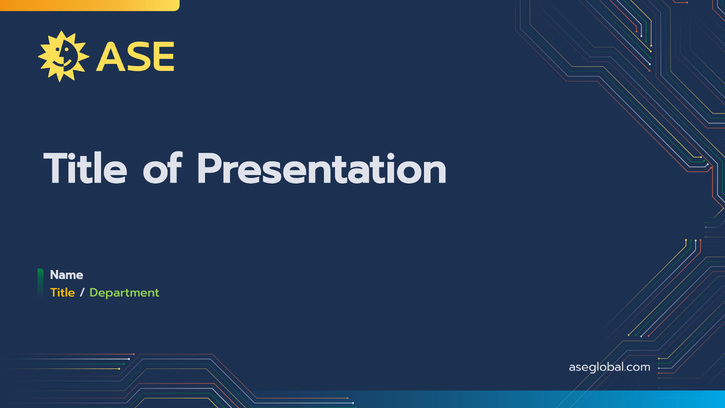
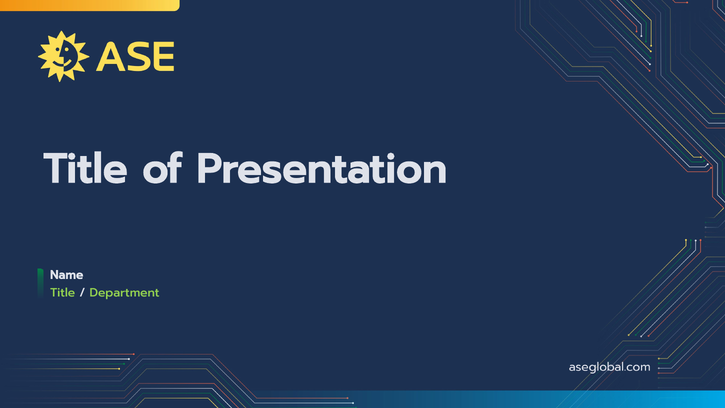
Title colour: yellow -> light green (63, 293)
